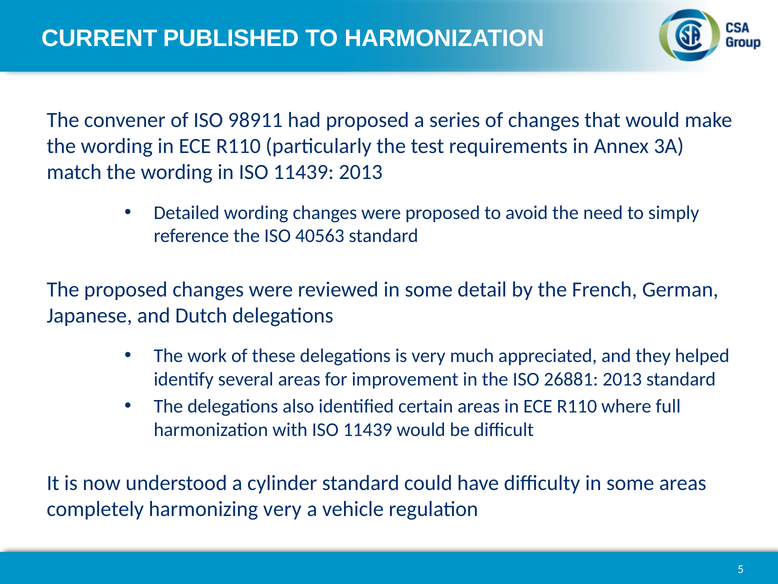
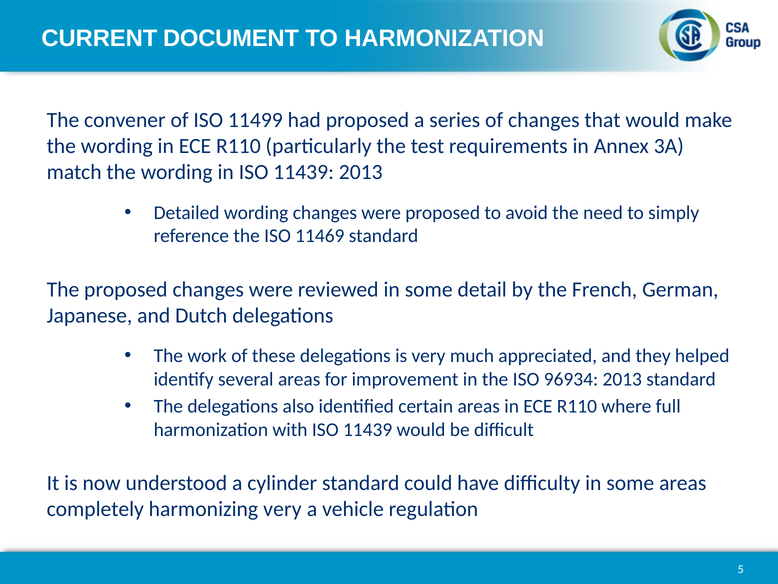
PUBLISHED: PUBLISHED -> DOCUMENT (231, 39)
98911: 98911 -> 11499 (255, 120)
40563: 40563 -> 11469 (320, 236)
26881: 26881 -> 96934 (571, 379)
